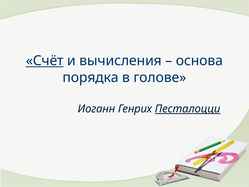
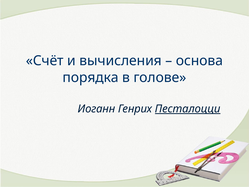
Счёт underline: present -> none (45, 61)
